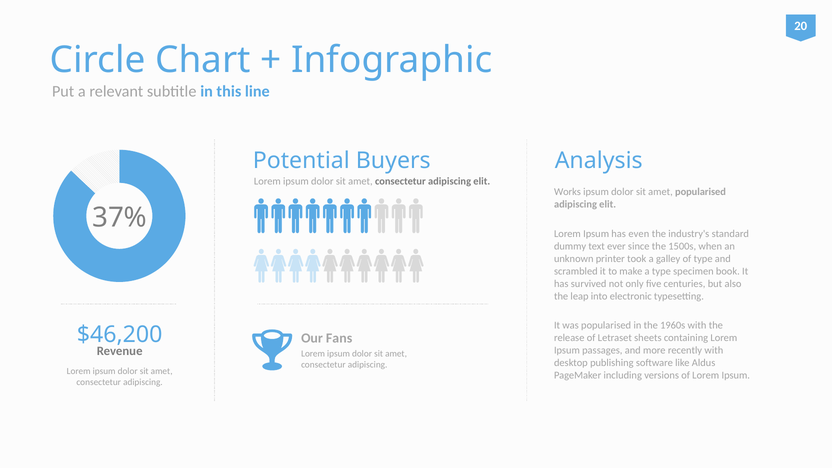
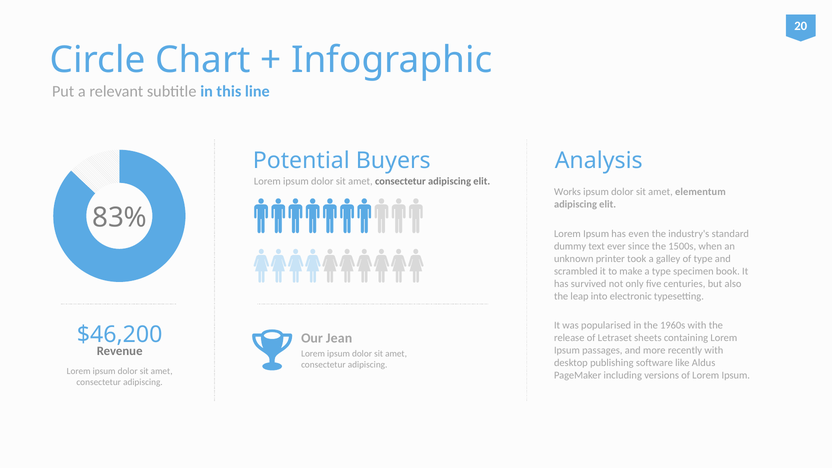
amet popularised: popularised -> elementum (700, 192)
37%: 37% -> 83% (120, 218)
Fans: Fans -> Jean (339, 338)
